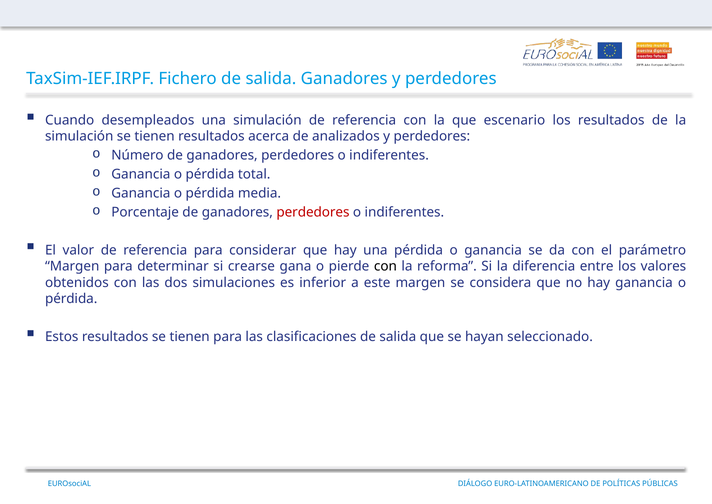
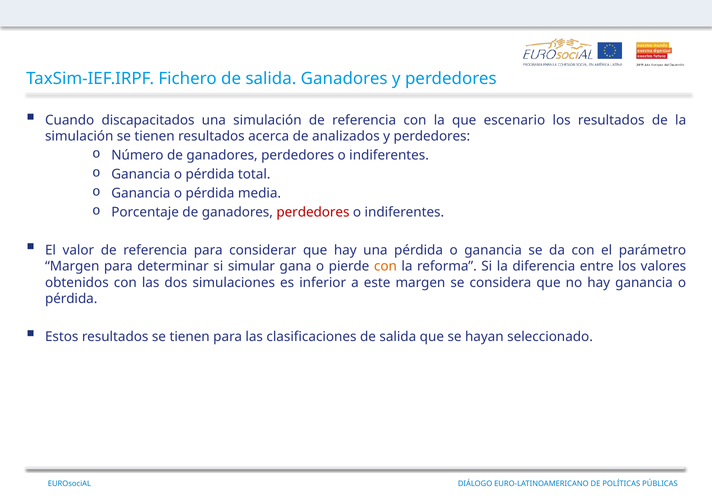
desempleados: desempleados -> discapacitados (148, 120)
crearse: crearse -> simular (251, 266)
con colour: black -> orange (385, 266)
